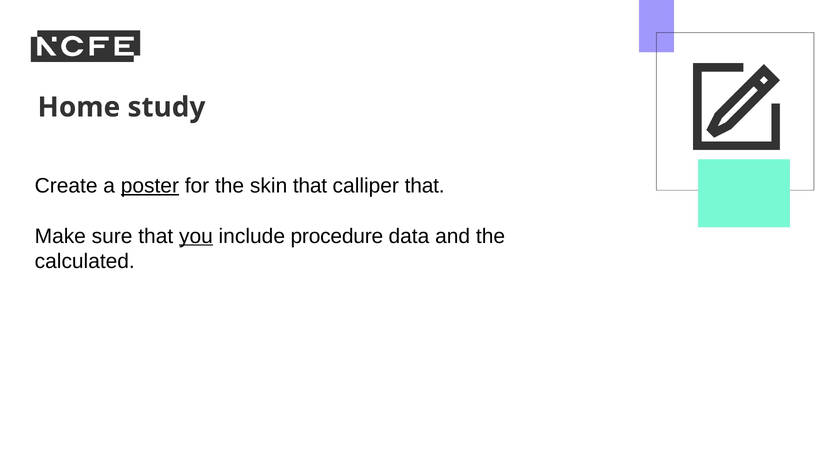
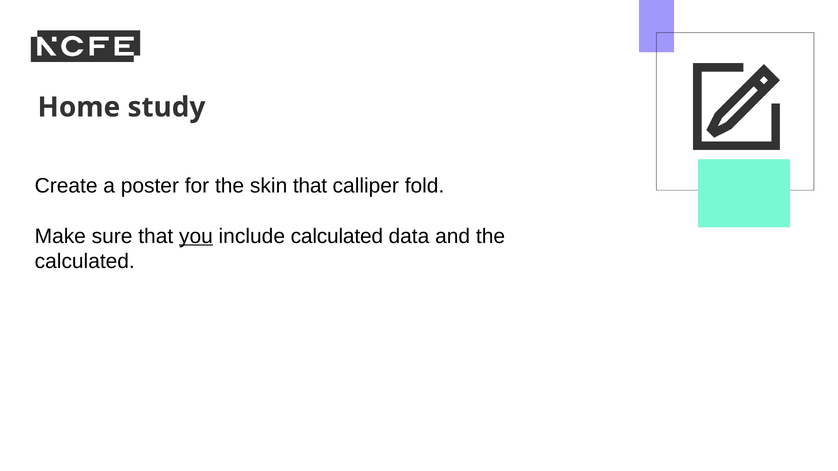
poster underline: present -> none (150, 186)
calliper that: that -> fold (425, 186)
include procedure: procedure -> calculated (337, 236)
